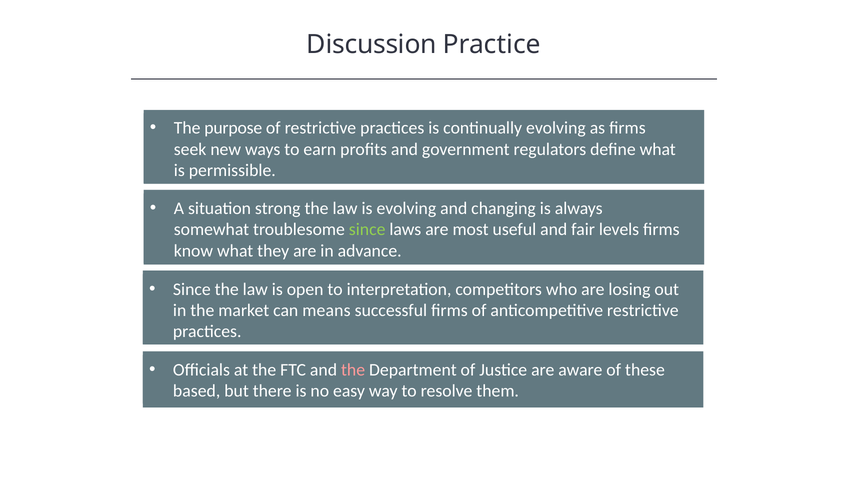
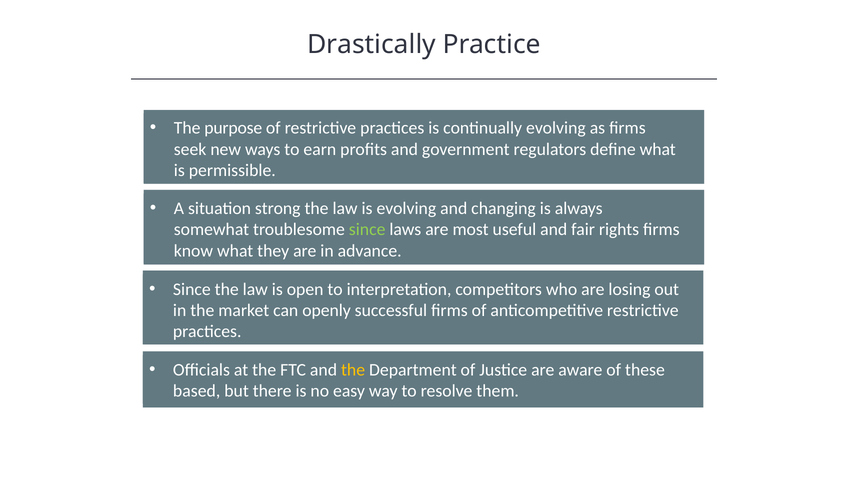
Discussion: Discussion -> Drastically (371, 44)
levels: levels -> rights (619, 230)
means: means -> openly (327, 310)
the colour: pink -> yellow (353, 370)
